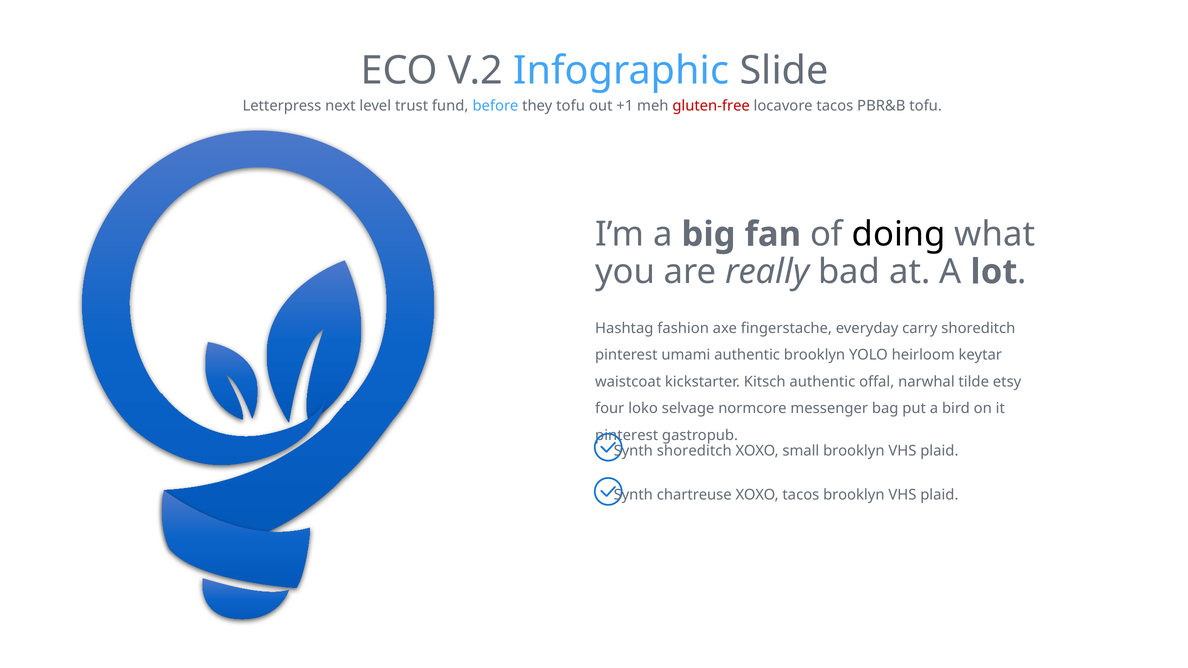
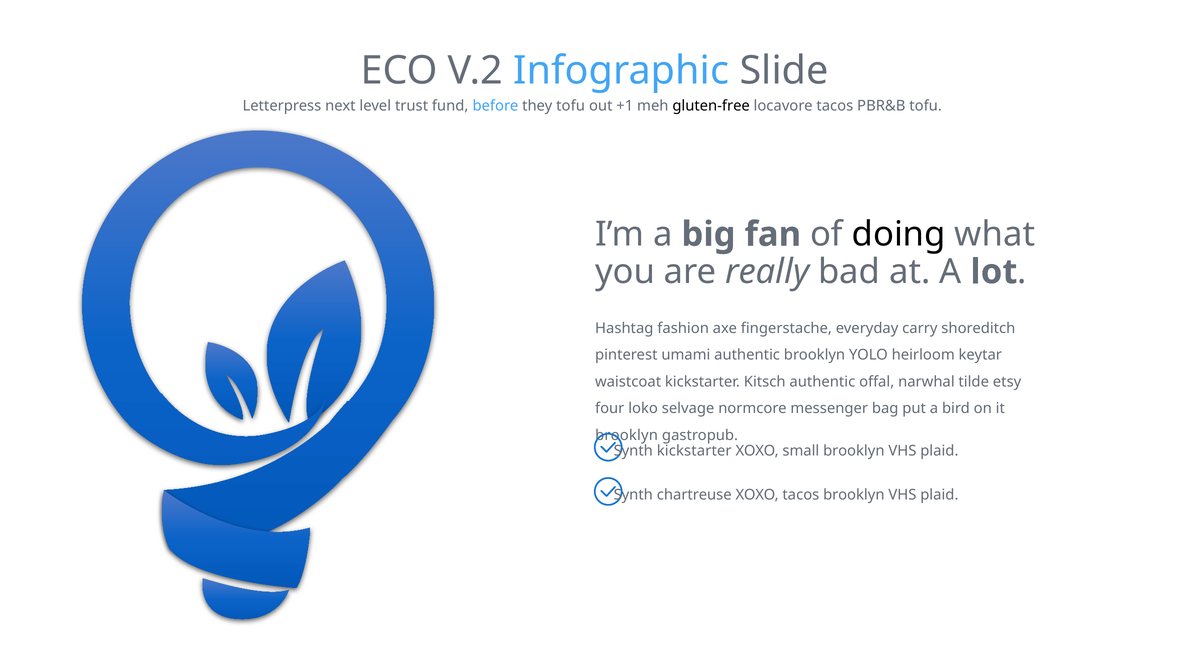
gluten-free colour: red -> black (711, 106)
pinterest: pinterest -> brooklyn (627, 435)
Synth shoreditch: shoreditch -> kickstarter (694, 451)
